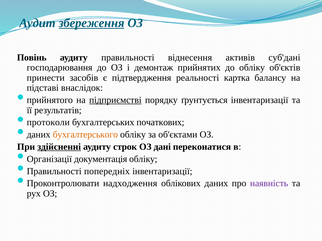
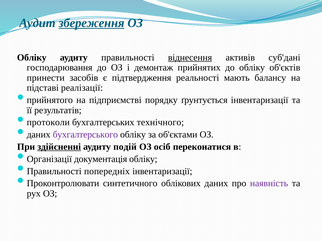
Повінь: Повінь -> Обліку (32, 58)
віднесення underline: none -> present (190, 58)
картка: картка -> мають (237, 78)
внаслідок: внаслідок -> реалізації (82, 88)
підприємстві underline: present -> none (115, 100)
початкових: початкових -> технічного (160, 123)
бухгалтерського colour: orange -> purple (85, 135)
строк: строк -> подій (125, 147)
дані: дані -> осіб (162, 147)
надходження: надходження -> синтетичного (130, 184)
